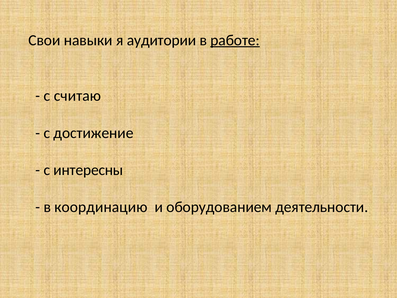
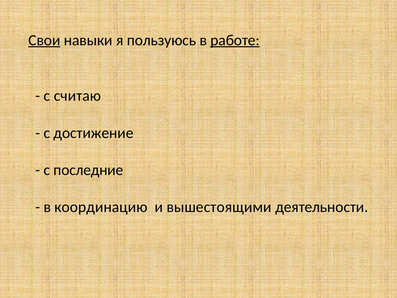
Свои underline: none -> present (44, 40)
аудитории: аудитории -> пользуюсь (161, 40)
интересны: интересны -> последние (88, 170)
оборудованием: оборудованием -> вышестоящими (219, 207)
